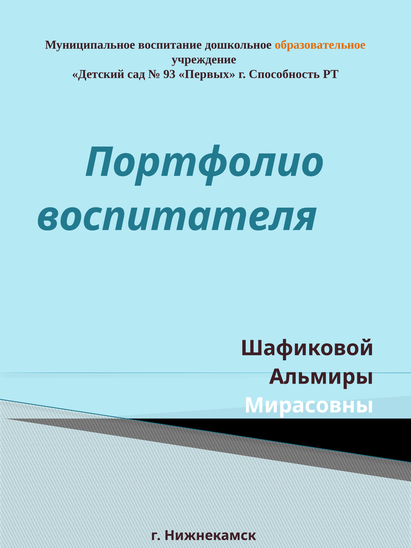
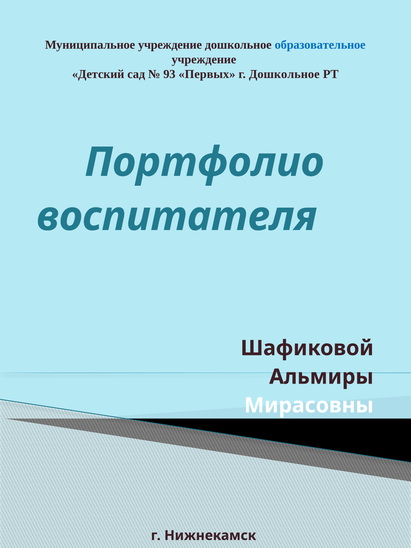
Муниципальное воспитание: воспитание -> учреждение (170, 45)
образовательное colour: orange -> blue (320, 45)
г Способность: Способность -> Дошкольное (284, 74)
